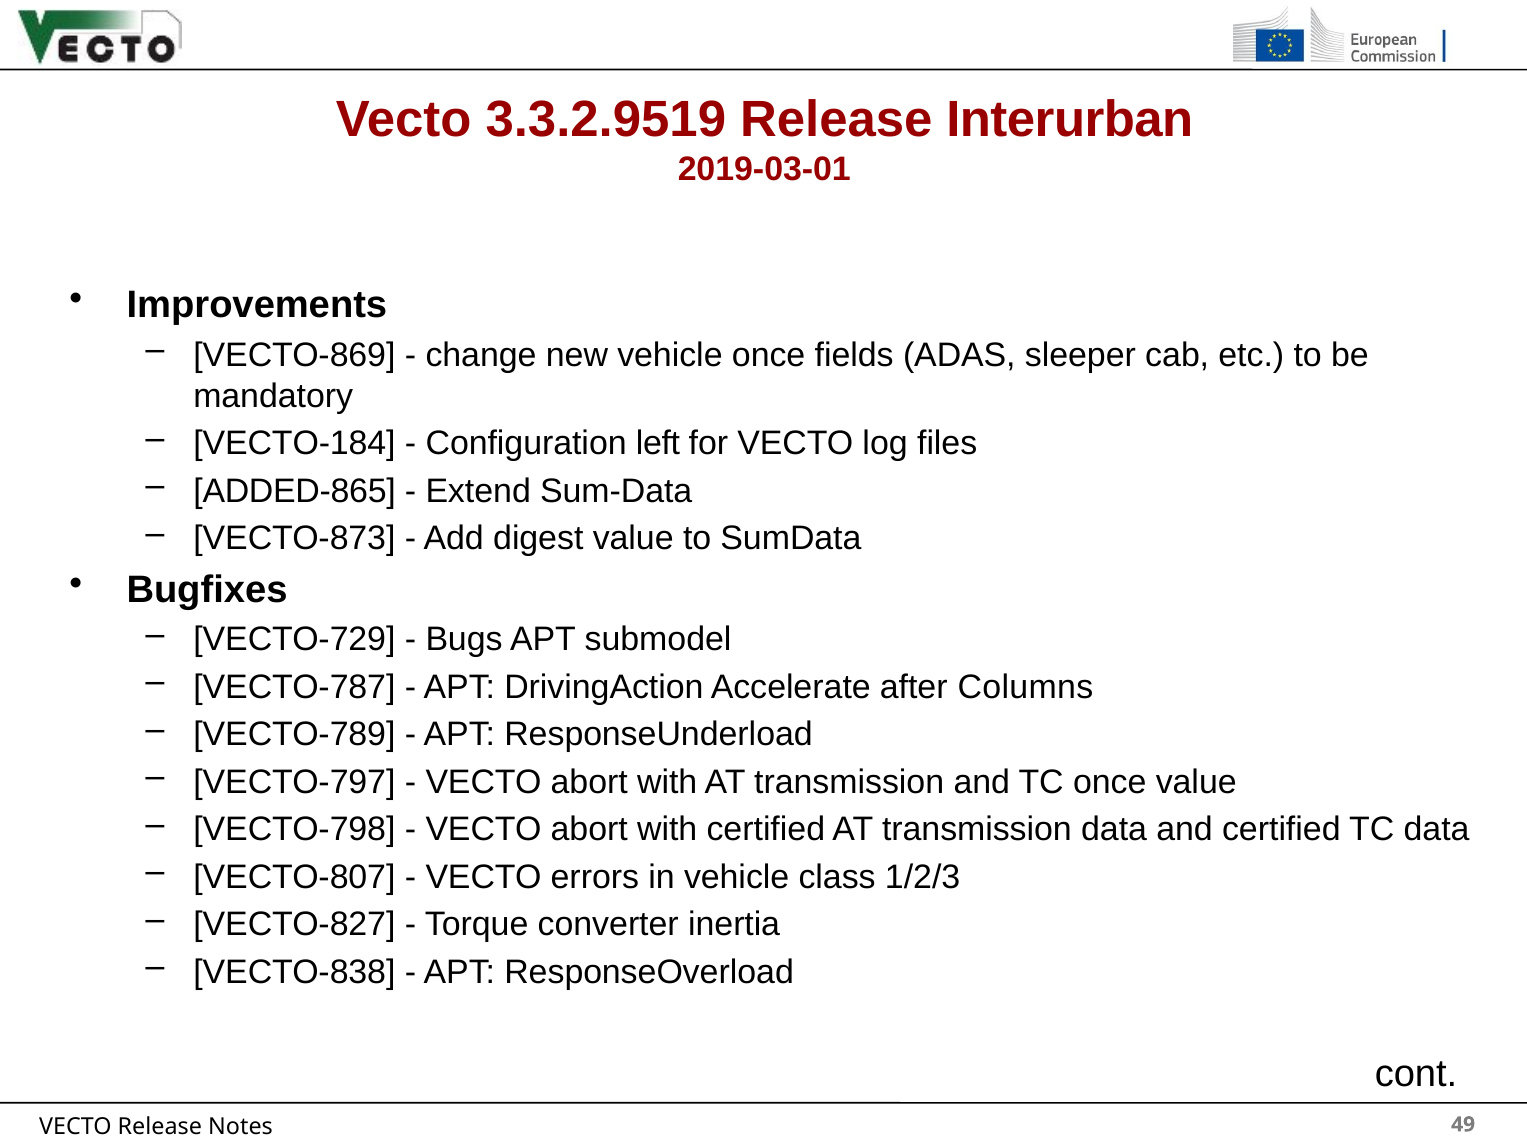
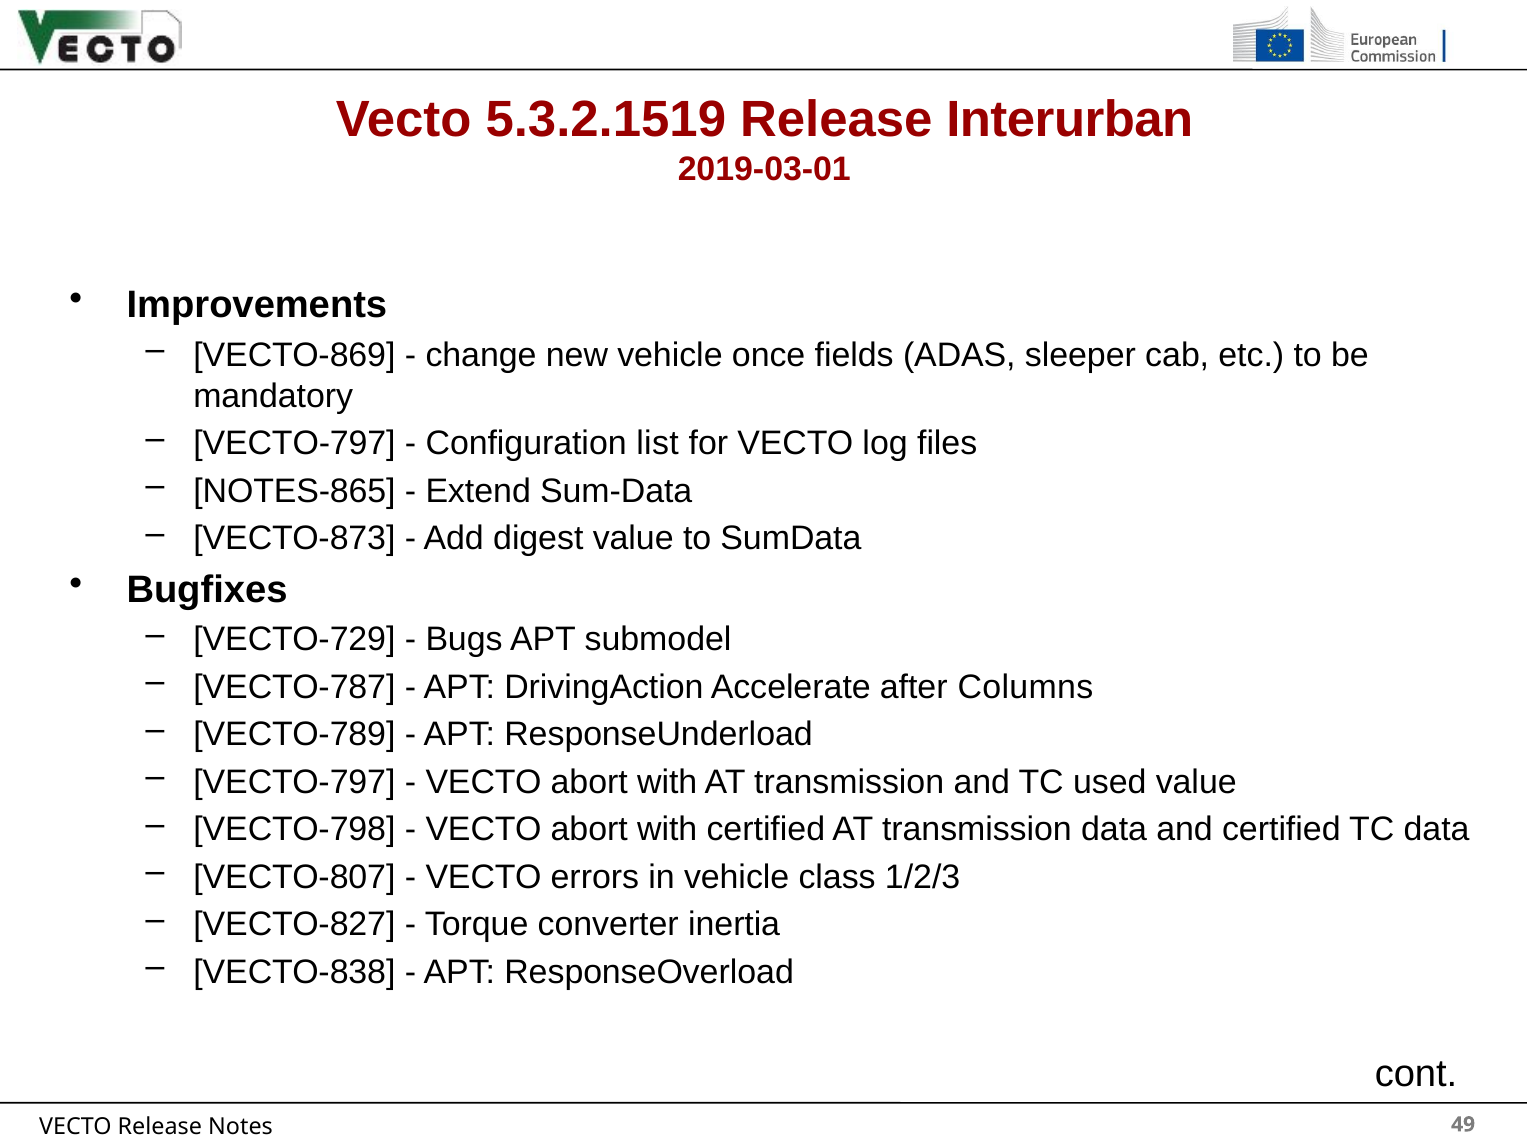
3.3.2.9519: 3.3.2.9519 -> 5.3.2.1519 (606, 120)
VECTO-184: VECTO-184 -> VECTO-797 (294, 443)
left: left -> list (658, 443)
ADDED-865: ADDED-865 -> NOTES-865 (294, 491)
TC once: once -> used (1110, 782)
